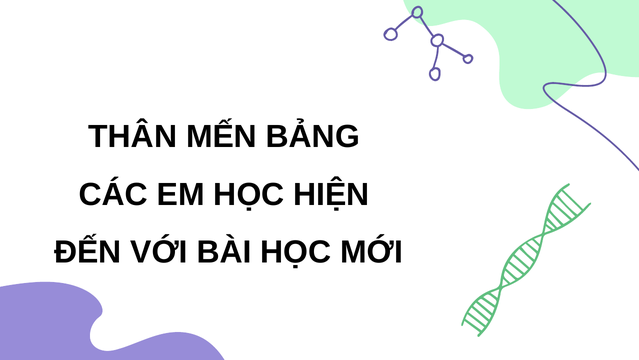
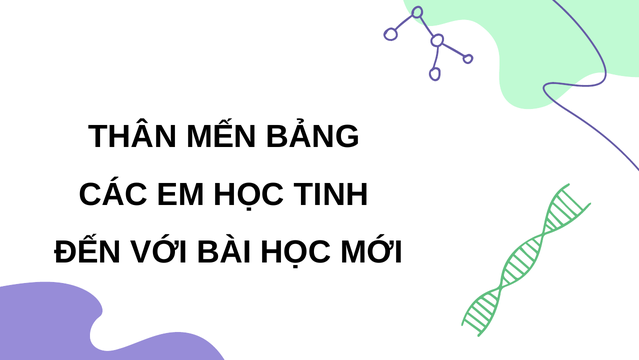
HIỆN: HIỆN -> TINH (331, 194)
